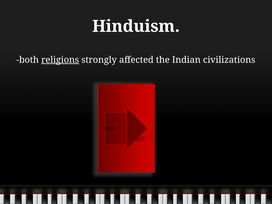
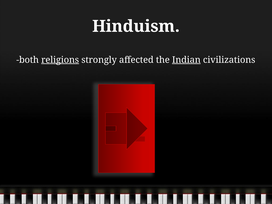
Indian underline: none -> present (186, 60)
